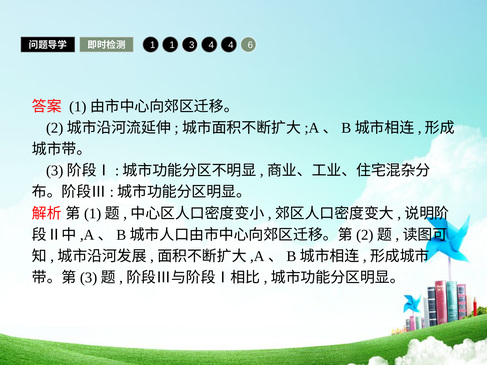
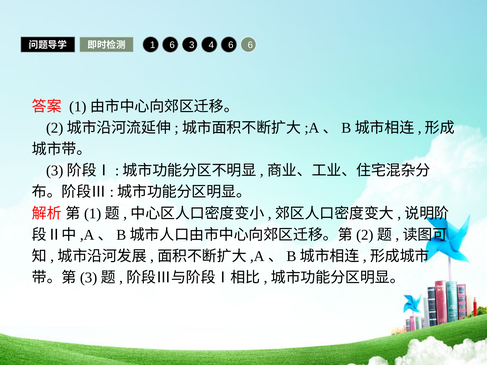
1 1: 1 -> 6 (172, 45)
4 4: 4 -> 6 (231, 45)
